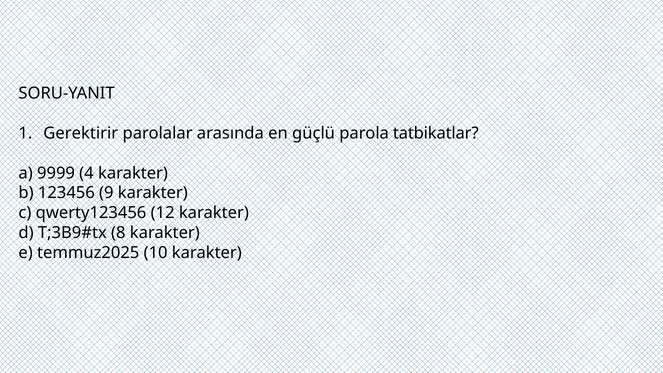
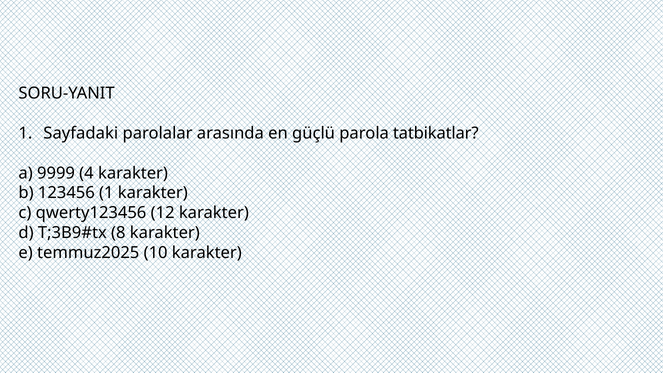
Gerektirir: Gerektirir -> Sayfadaki (81, 133)
123456 9: 9 -> 1 (106, 193)
